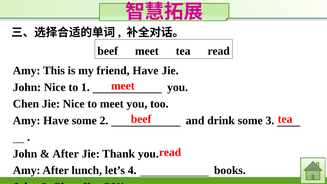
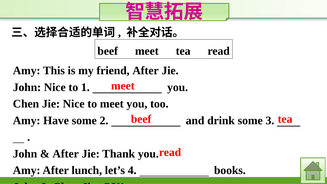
friend Have: Have -> After (146, 71)
